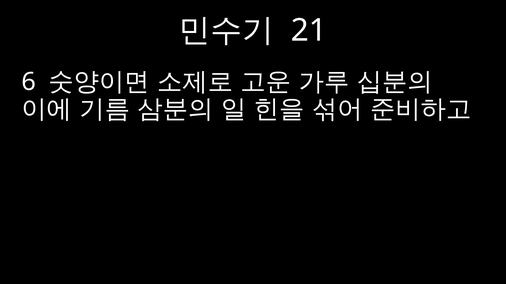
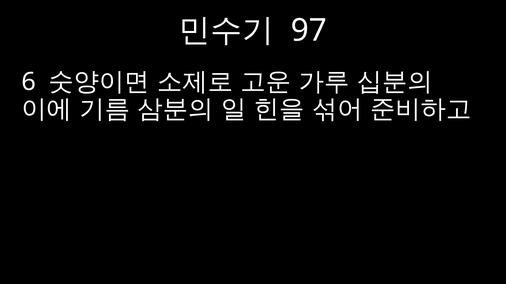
21: 21 -> 97 (309, 30)
